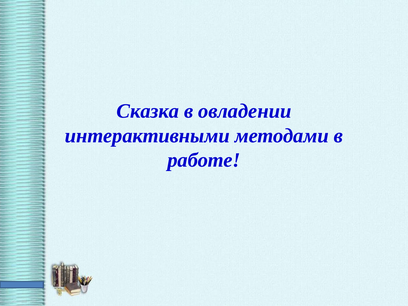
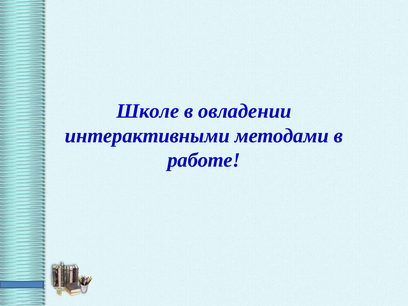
Сказка: Сказка -> Школе (148, 111)
